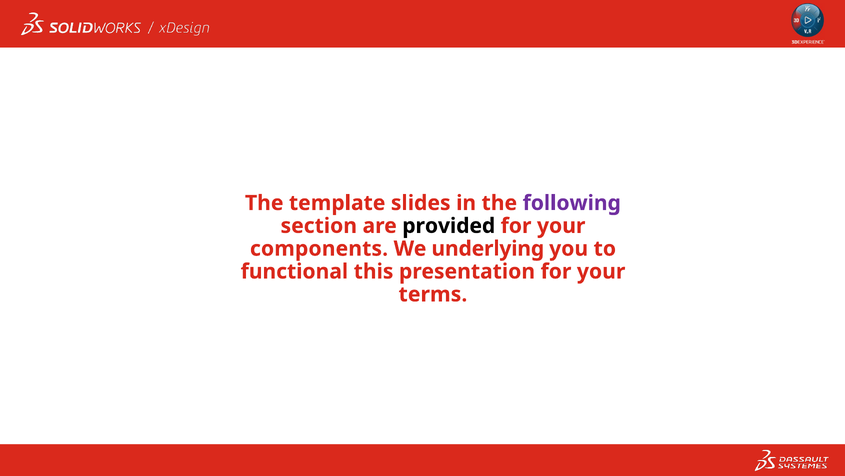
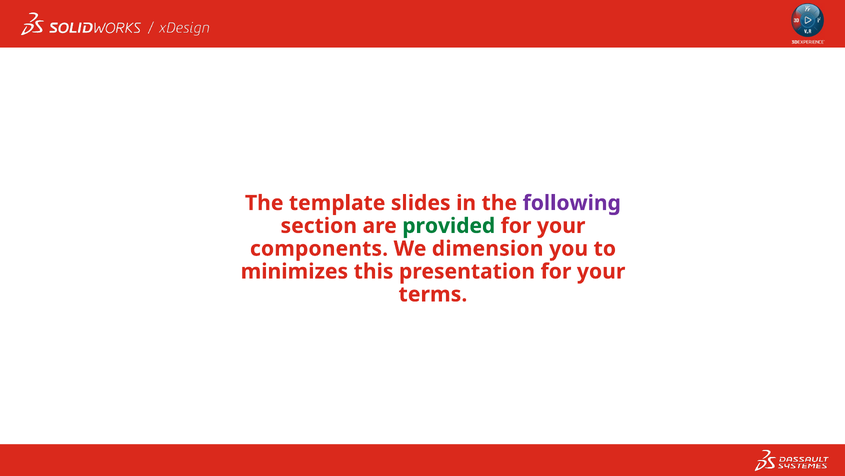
provided colour: black -> green (449, 226)
underlying: underlying -> dimension (488, 248)
functional: functional -> minimizes (294, 271)
